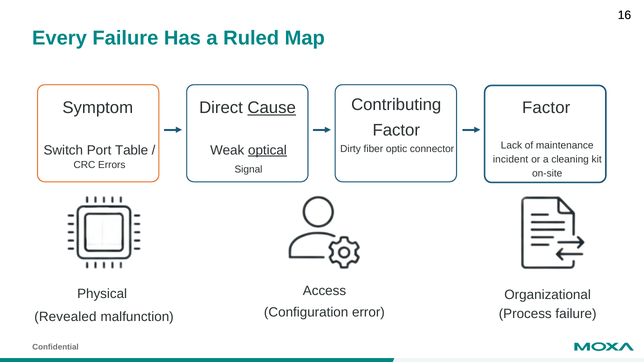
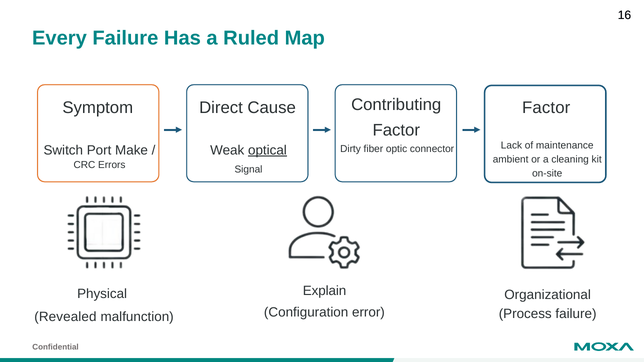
Cause underline: present -> none (272, 108)
Table: Table -> Make (132, 150)
incident: incident -> ambient (511, 160)
Access: Access -> Explain (325, 291)
